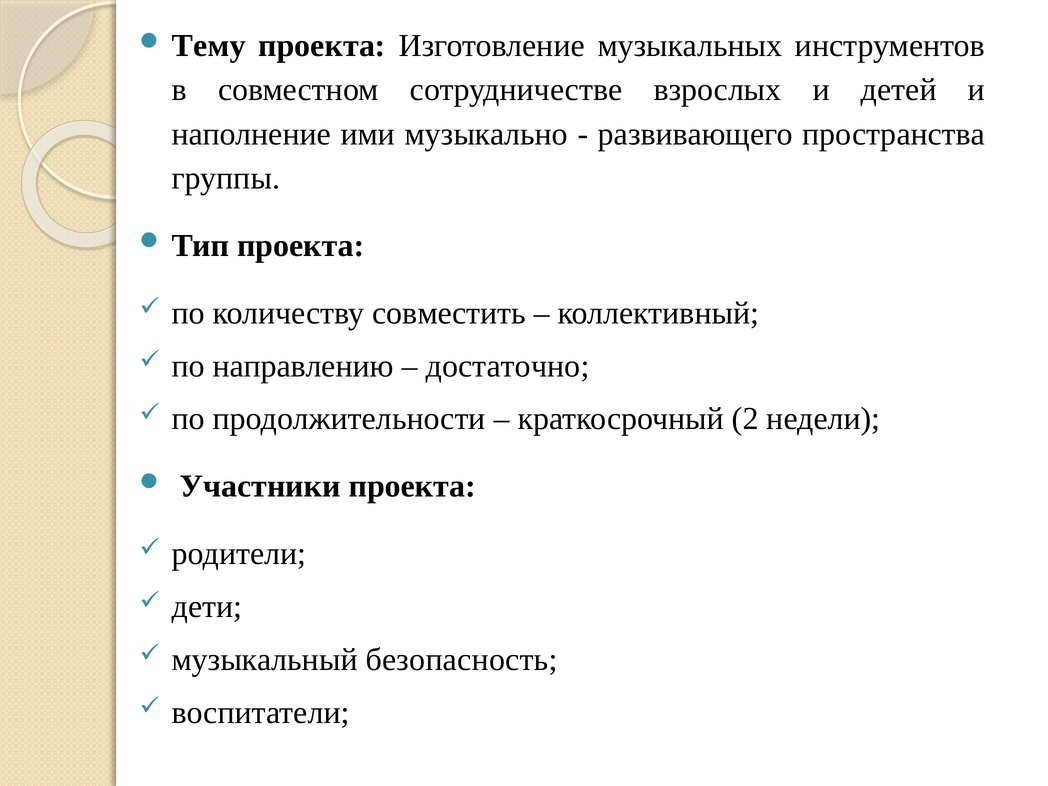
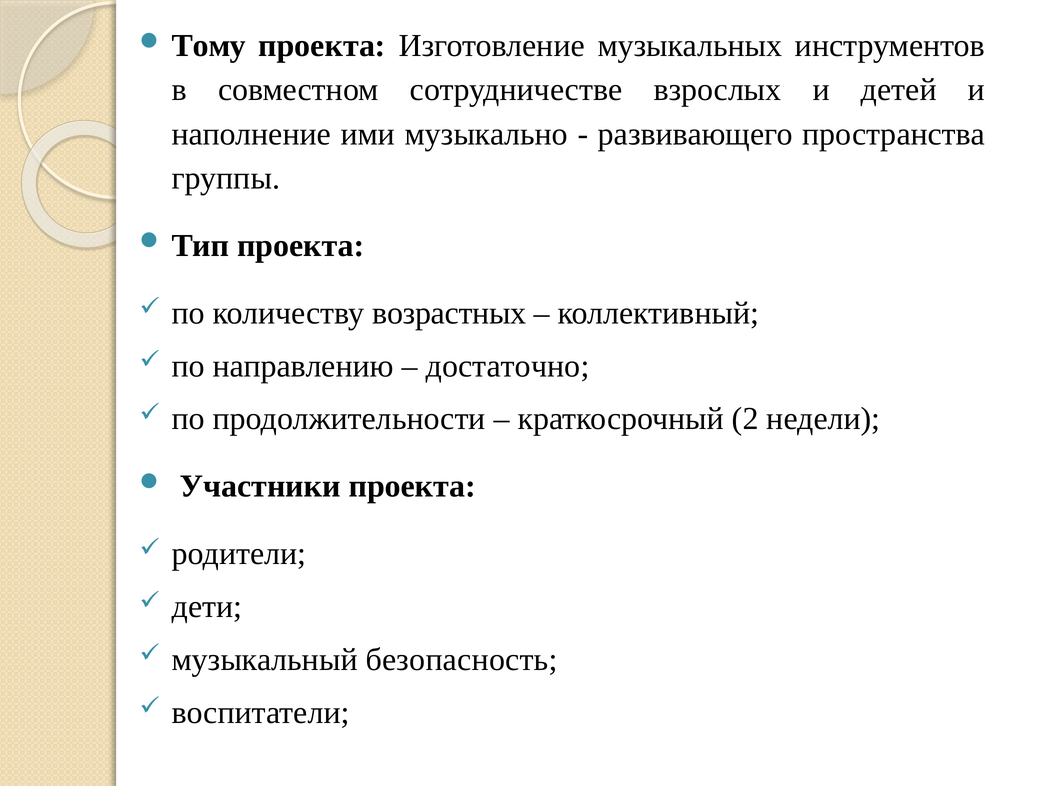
Тему: Тему -> Тому (209, 46)
совместить: совместить -> возрастных (449, 313)
